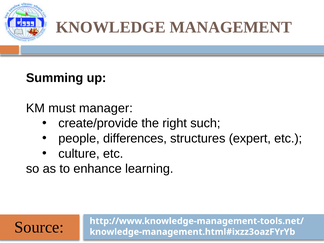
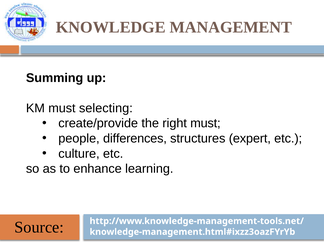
manager: manager -> selecting (106, 108)
right such: such -> must (205, 123)
